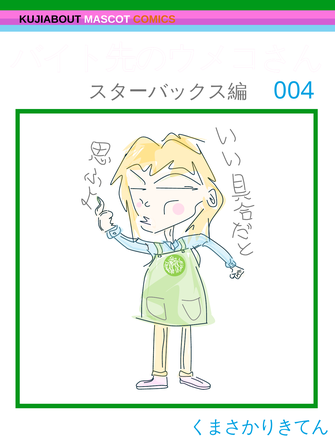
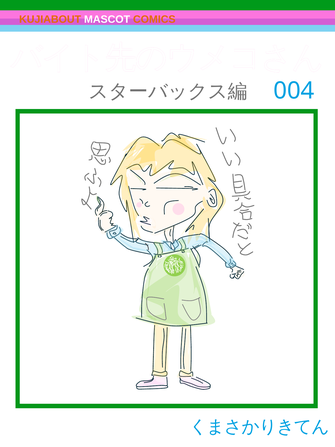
KUJIABOUT colour: black -> orange (50, 19)
